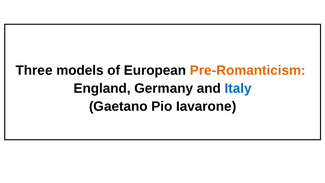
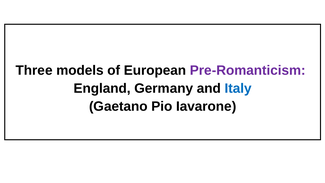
Pre-Romanticism colour: orange -> purple (248, 70)
